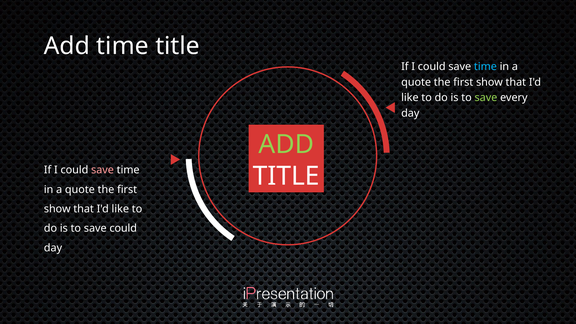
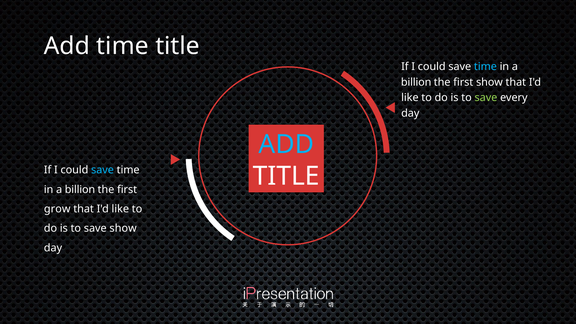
quote: quote -> billion (416, 82)
ADD colour: light green -> light blue (286, 145)
save colour: pink -> light blue (102, 170)
quote: quote -> billion (80, 189)
show: show -> grow (57, 209)
save could: could -> show (123, 228)
